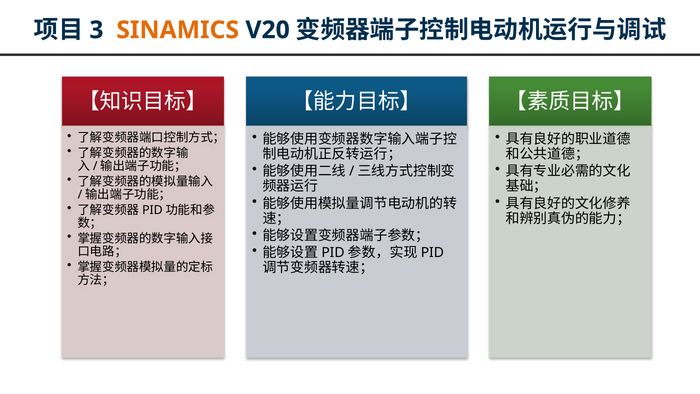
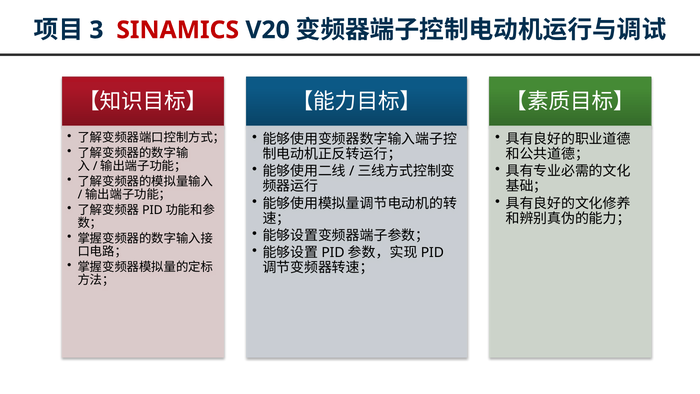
SINAMICS colour: orange -> red (178, 30)
